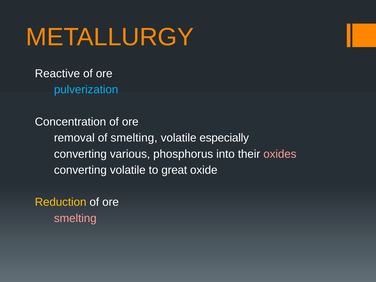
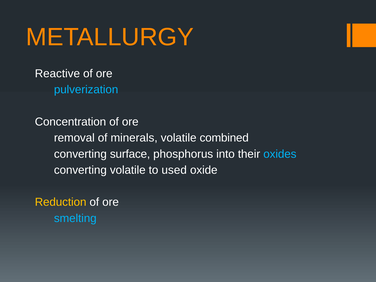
of smelting: smelting -> minerals (134, 138)
especially: especially -> combined (224, 138)
various: various -> surface (130, 154)
oxides colour: pink -> light blue (280, 154)
great: great -> used (174, 170)
smelting colour: pink -> light blue (75, 218)
